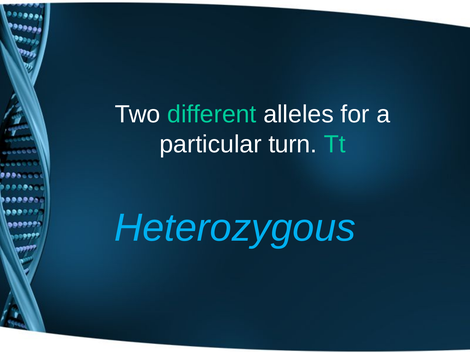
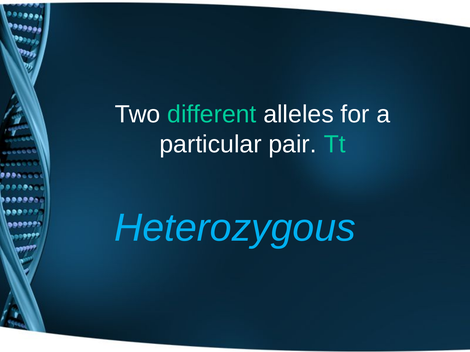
turn: turn -> pair (293, 144)
